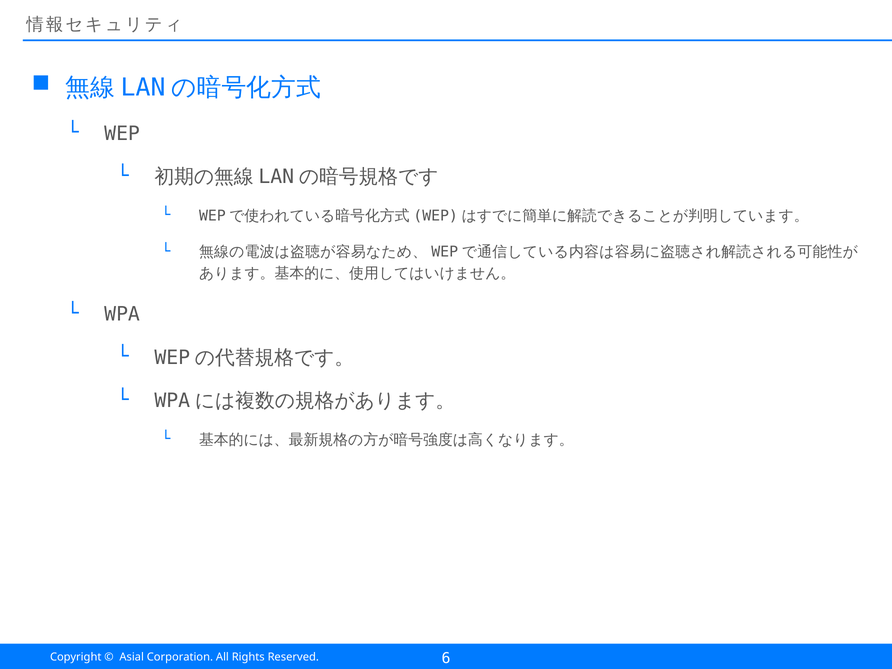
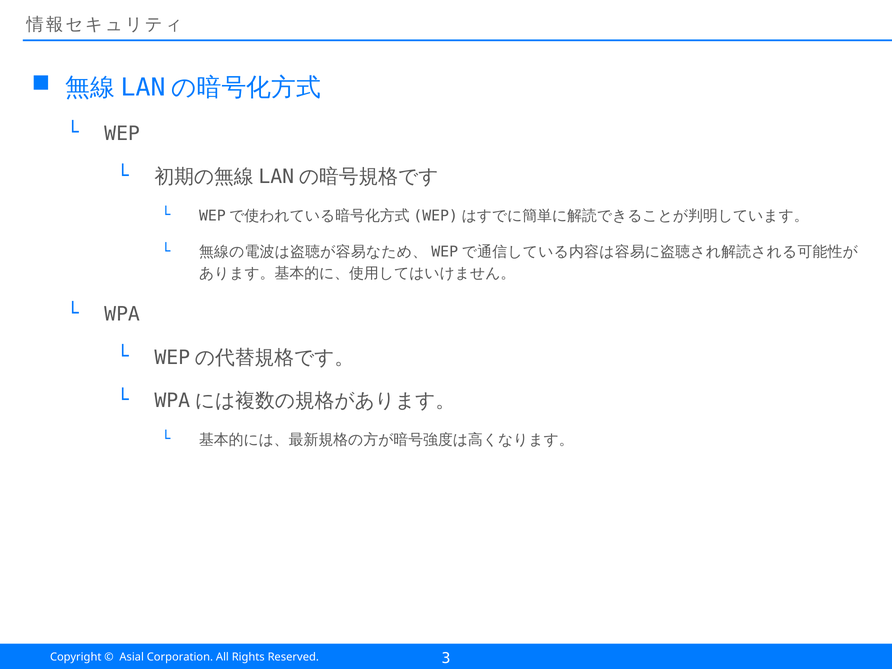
6: 6 -> 3 (446, 659)
